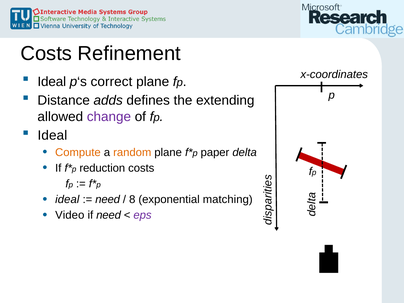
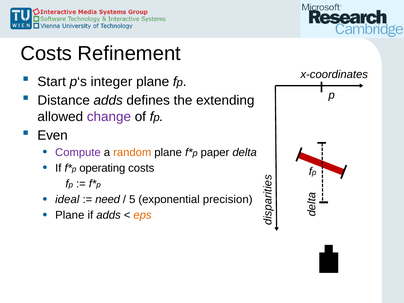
Ideal: Ideal -> Start (52, 82)
correct: correct -> integer (111, 82)
Ideal: Ideal -> Even (53, 135)
Compute colour: orange -> purple (78, 152)
reduction: reduction -> operating (102, 168)
8: 8 -> 5 (132, 200)
matching: matching -> precision (228, 200)
Video: Video -> Plane (70, 215)
if need: need -> adds (109, 215)
eps colour: purple -> orange (143, 215)
